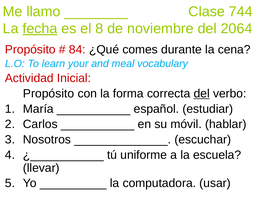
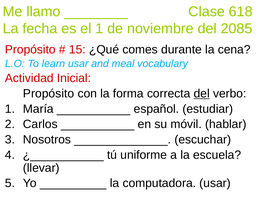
744: 744 -> 618 (241, 12)
fecha underline: present -> none (40, 29)
el 8: 8 -> 1 (99, 29)
2064: 2064 -> 2085 (236, 29)
84: 84 -> 15 (77, 50)
learn your: your -> usar (78, 64)
